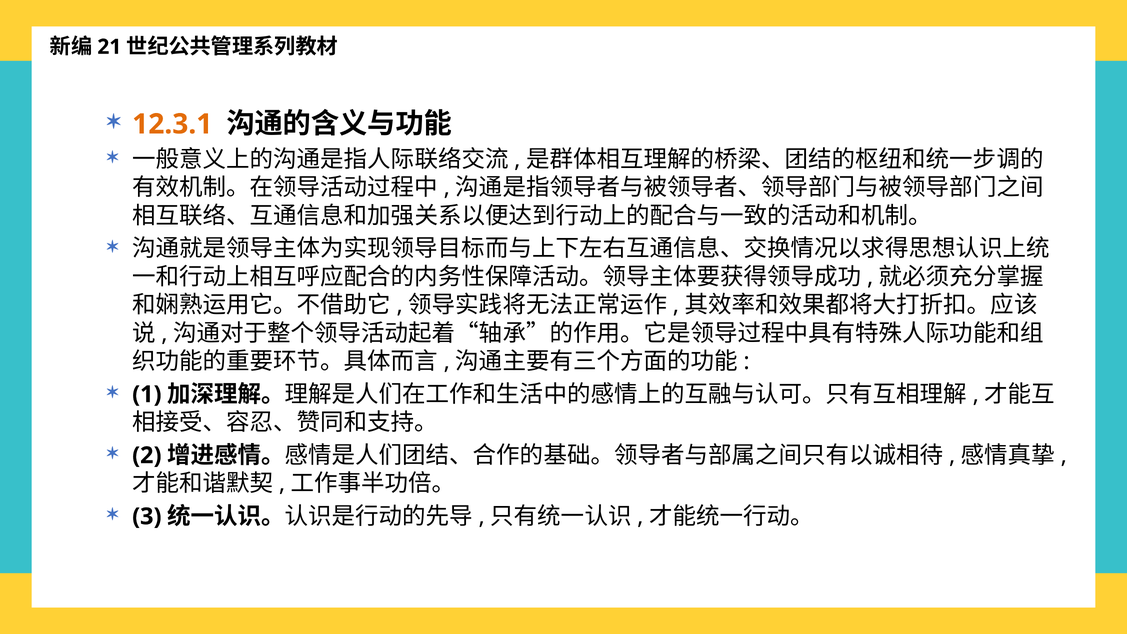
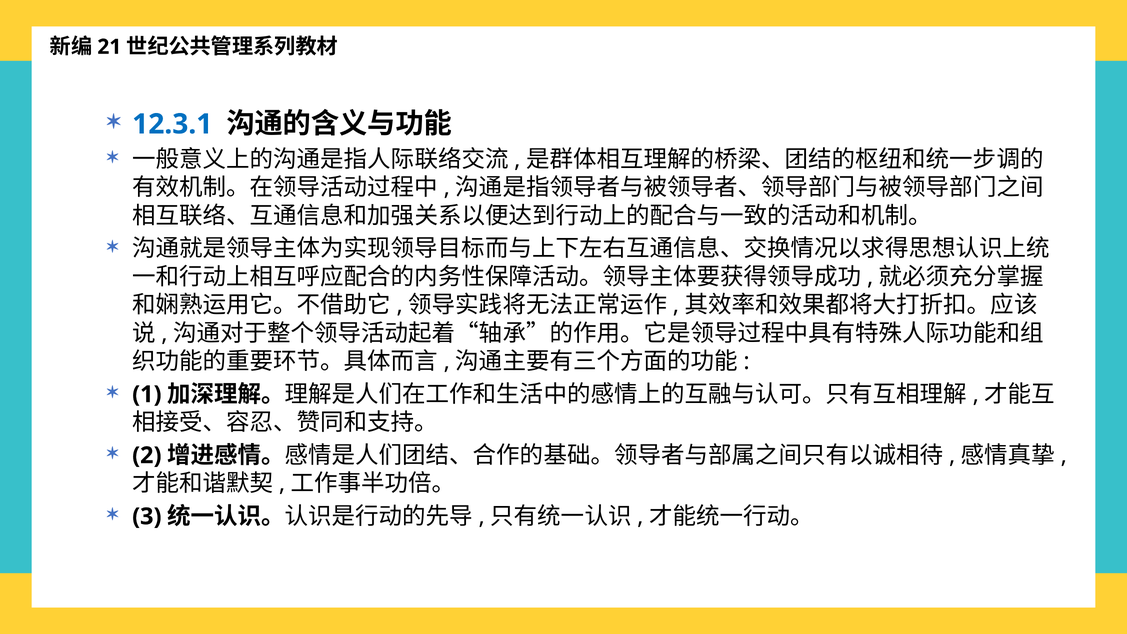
12.3.1 colour: orange -> blue (172, 124)
